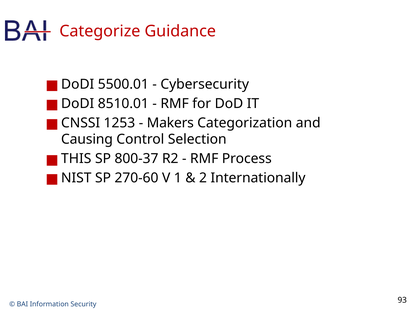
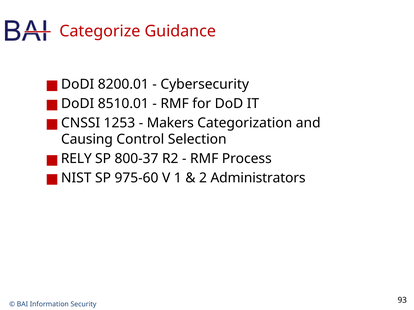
5500.01: 5500.01 -> 8200.01 (123, 84)
THIS: THIS -> RELY (76, 159)
270-60: 270-60 -> 975-60 (136, 178)
Internationally: Internationally -> Administrators (258, 178)
